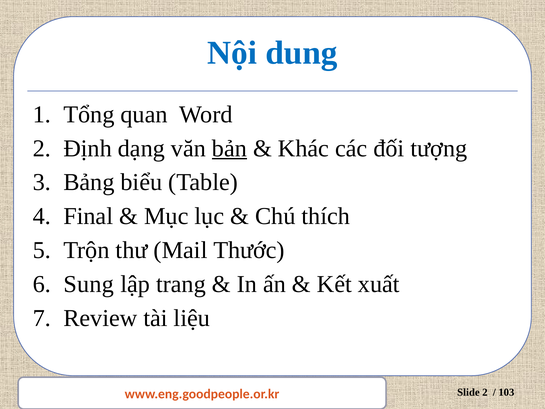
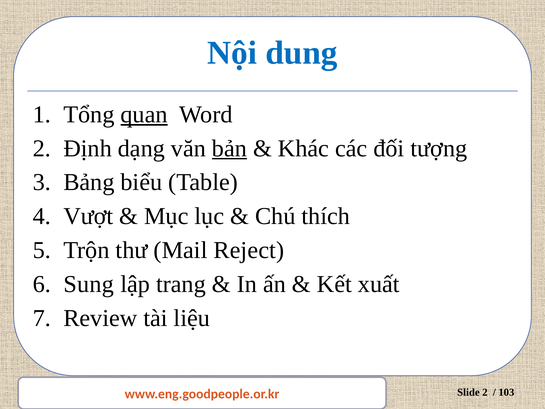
quan underline: none -> present (144, 114)
Final: Final -> Vượt (88, 216)
Thước: Thước -> Reject (249, 250)
